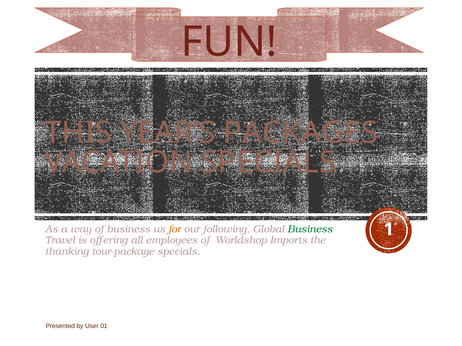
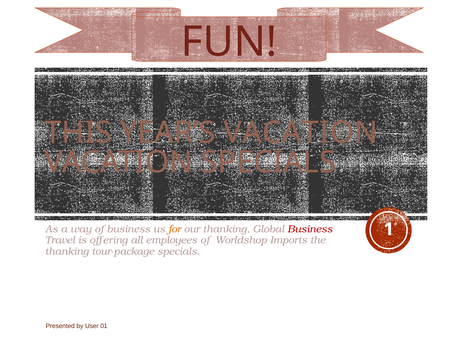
YEAR’S PACKAGES: PACKAGES -> VACATION (301, 133)
our following: following -> thanking (226, 230)
Business colour: green -> red (310, 230)
